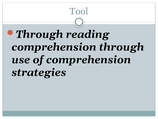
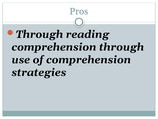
Tool: Tool -> Pros (79, 11)
